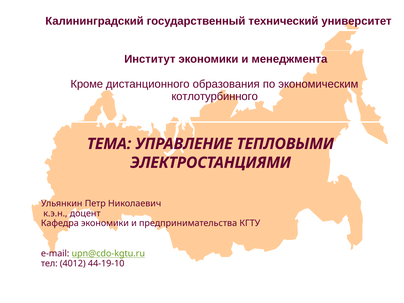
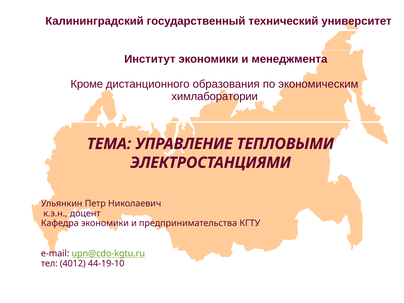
котлотурбинного: котлотурбинного -> химлаборатории (215, 97)
